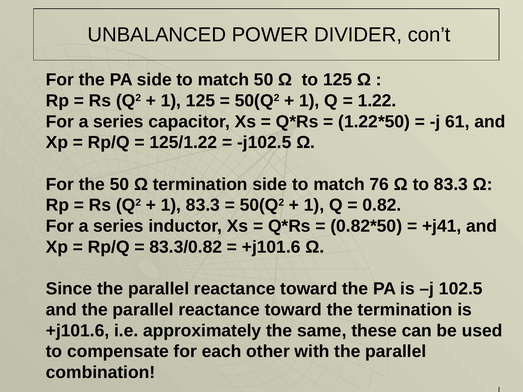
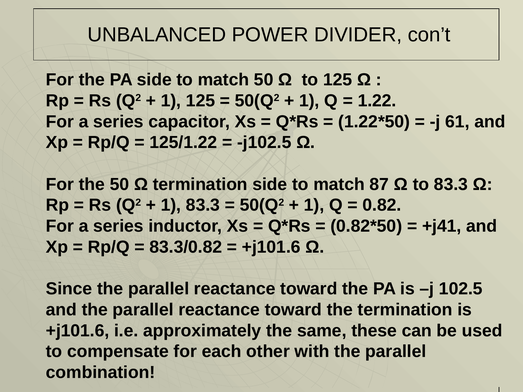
76: 76 -> 87 (379, 184)
